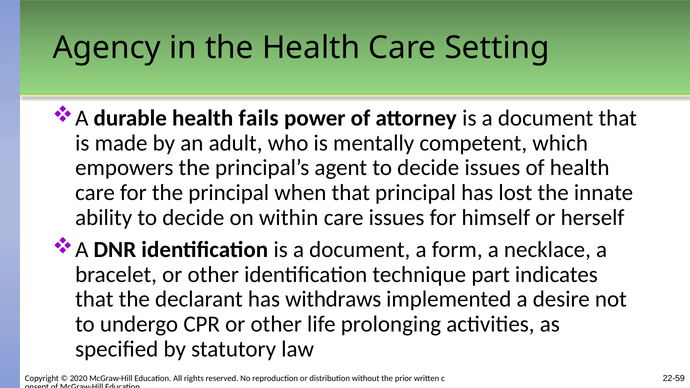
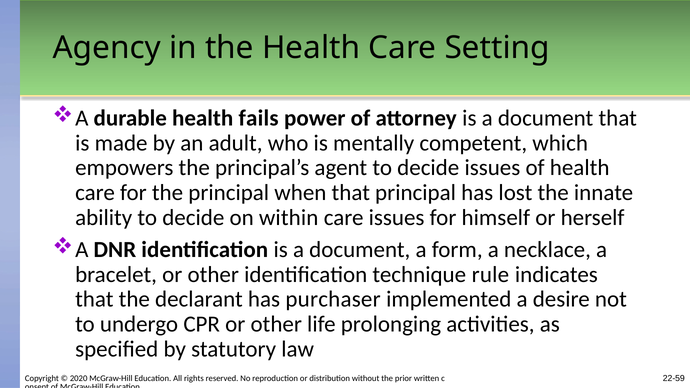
part: part -> rule (490, 275)
withdraws: withdraws -> purchaser (333, 299)
